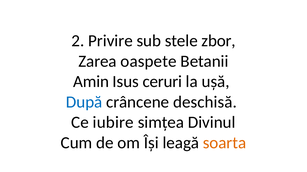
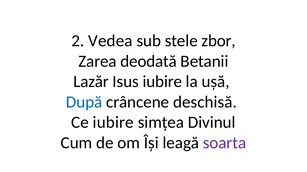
Privire: Privire -> Vedea (110, 41)
oaspete: oaspete -> deodată (149, 61)
Amin: Amin -> Lazăr (91, 82)
Isus ceruri: ceruri -> iubire (162, 82)
soarta colour: orange -> purple (224, 143)
